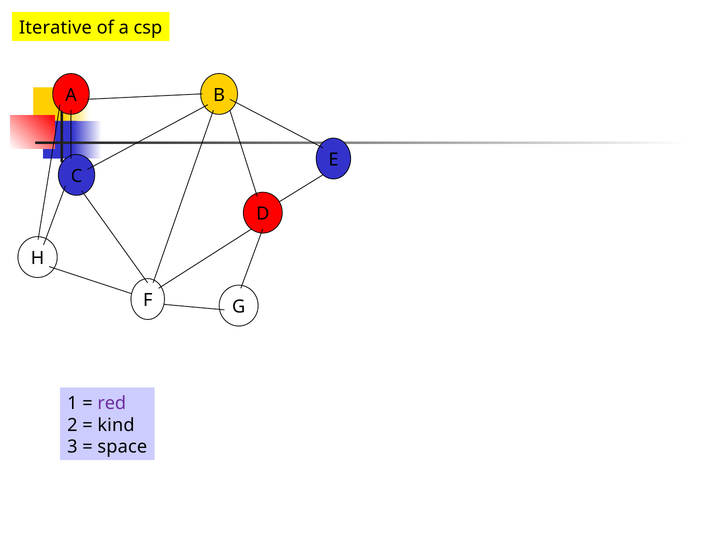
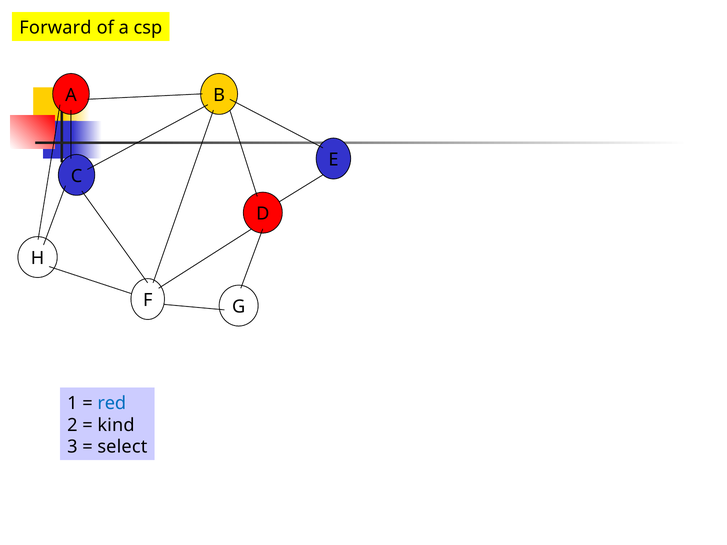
Iterative: Iterative -> Forward (55, 28)
red colour: purple -> blue (112, 403)
space: space -> select (122, 447)
